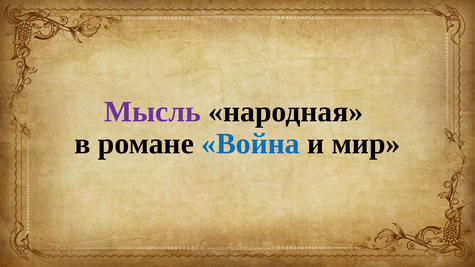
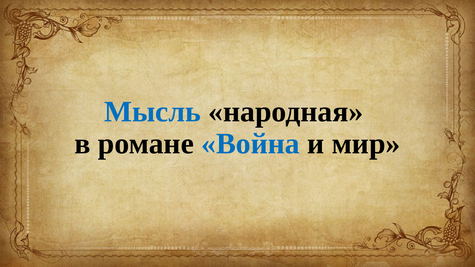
Мысль colour: purple -> blue (152, 112)
